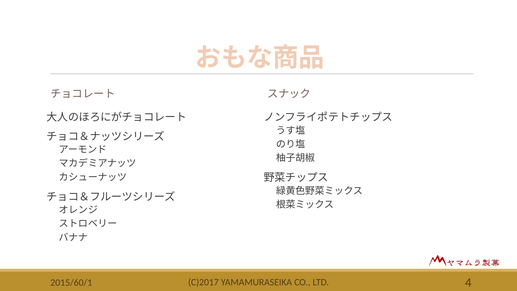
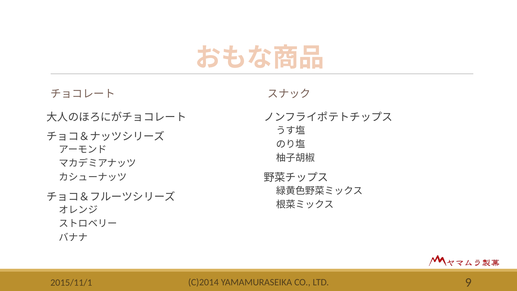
C)2017: C)2017 -> C)2014 (203, 282)
4: 4 -> 9 (468, 282)
2015/60/1: 2015/60/1 -> 2015/11/1 (71, 282)
